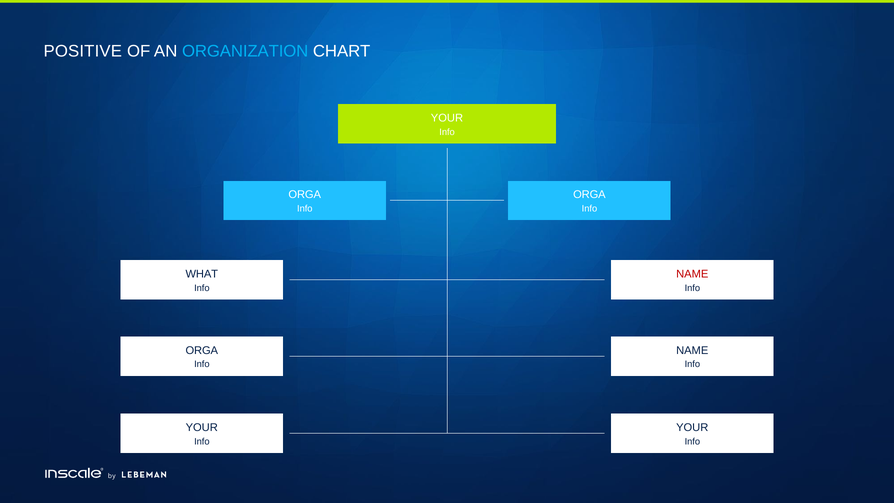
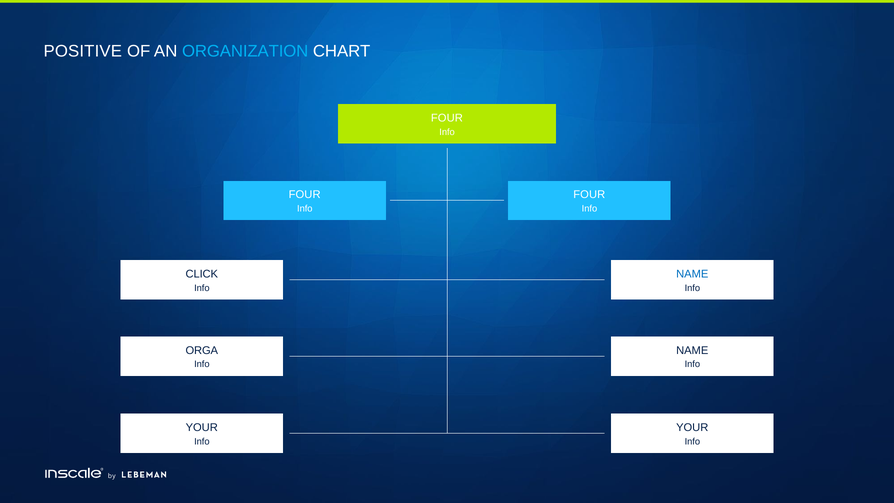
YOUR: YOUR -> FOUR (447, 118)
ORGA: ORGA -> FOUR (305, 195)
ORGA: ORGA -> FOUR (589, 195)
WHAT: WHAT -> CLICK (202, 274)
NAME colour: red -> blue (692, 274)
